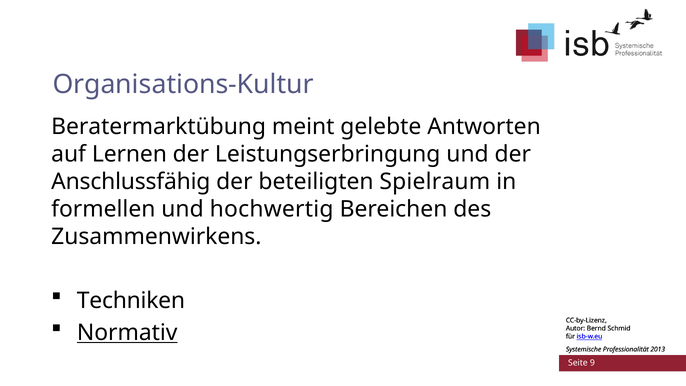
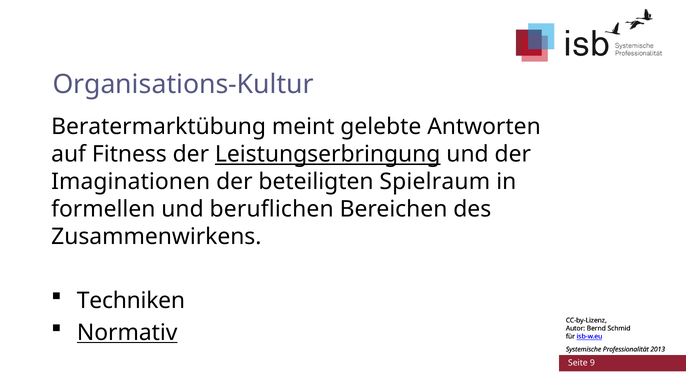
Lernen: Lernen -> Fitness (129, 154)
Leistungserbringung underline: none -> present (328, 154)
Anschlussfähig: Anschlussfähig -> Imaginationen (131, 182)
hochwertig: hochwertig -> beruflichen (272, 209)
